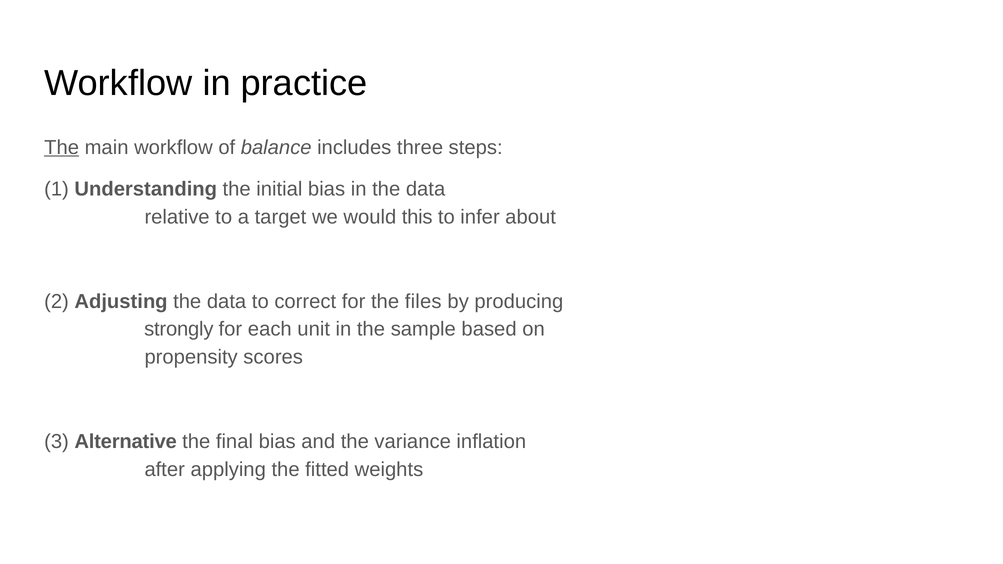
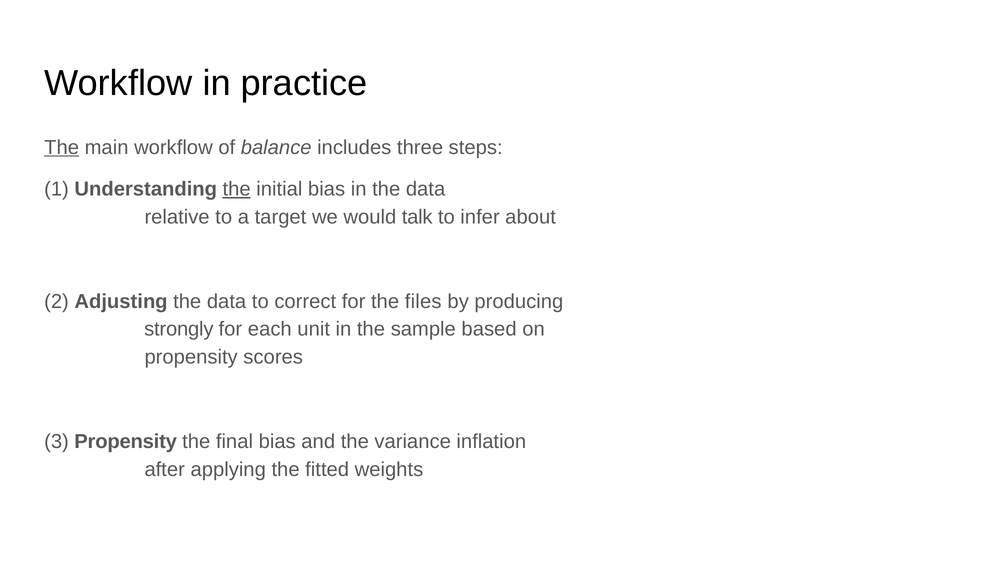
the underline: none -> present (237, 189)
this: this -> talk (417, 217)
3 Alternative: Alternative -> Propensity (126, 442)
